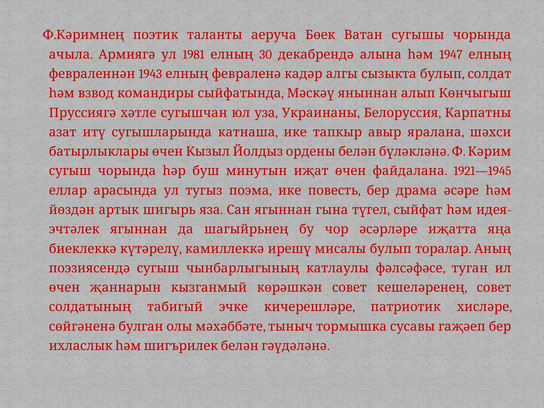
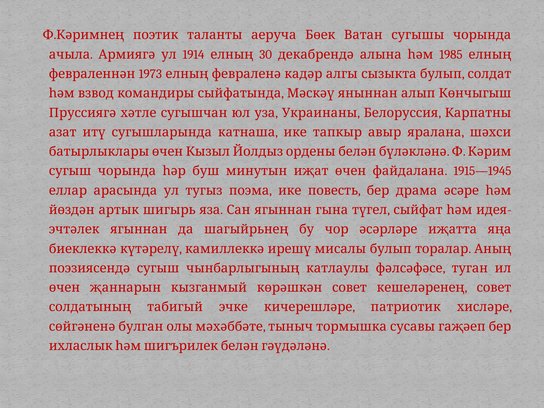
1981: 1981 -> 1914 (193, 55)
1947: 1947 -> 1985 (451, 55)
1943: 1943 -> 1973 (150, 74)
1921—1945: 1921—1945 -> 1915—1945 (482, 171)
